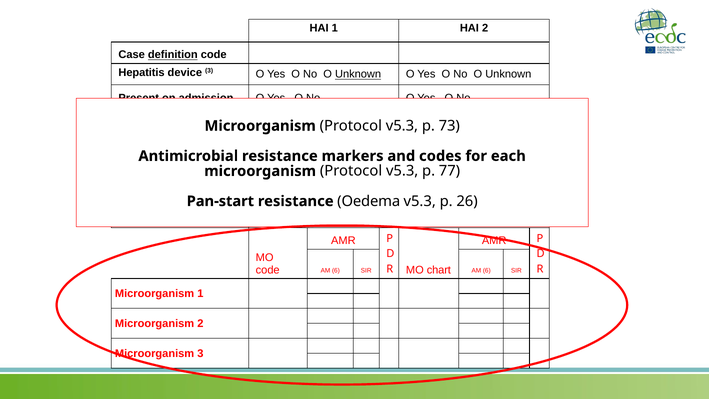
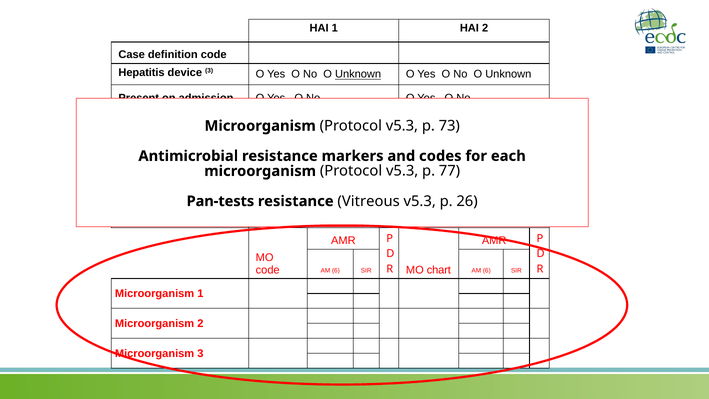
definition underline: present -> none (173, 55)
Pan-start: Pan-start -> Pan-tests (220, 201)
Oedema: Oedema -> Vitreous (369, 201)
